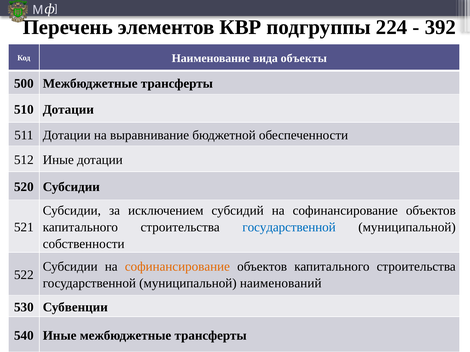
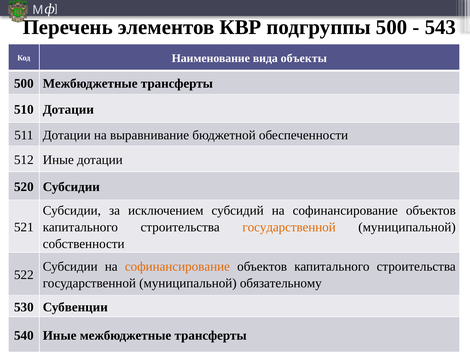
подгруппы 224: 224 -> 500 (392, 27)
392: 392 -> 543 (440, 27)
государственной colour: blue -> orange (289, 228)
наименований: наименований -> обязательному (281, 284)
